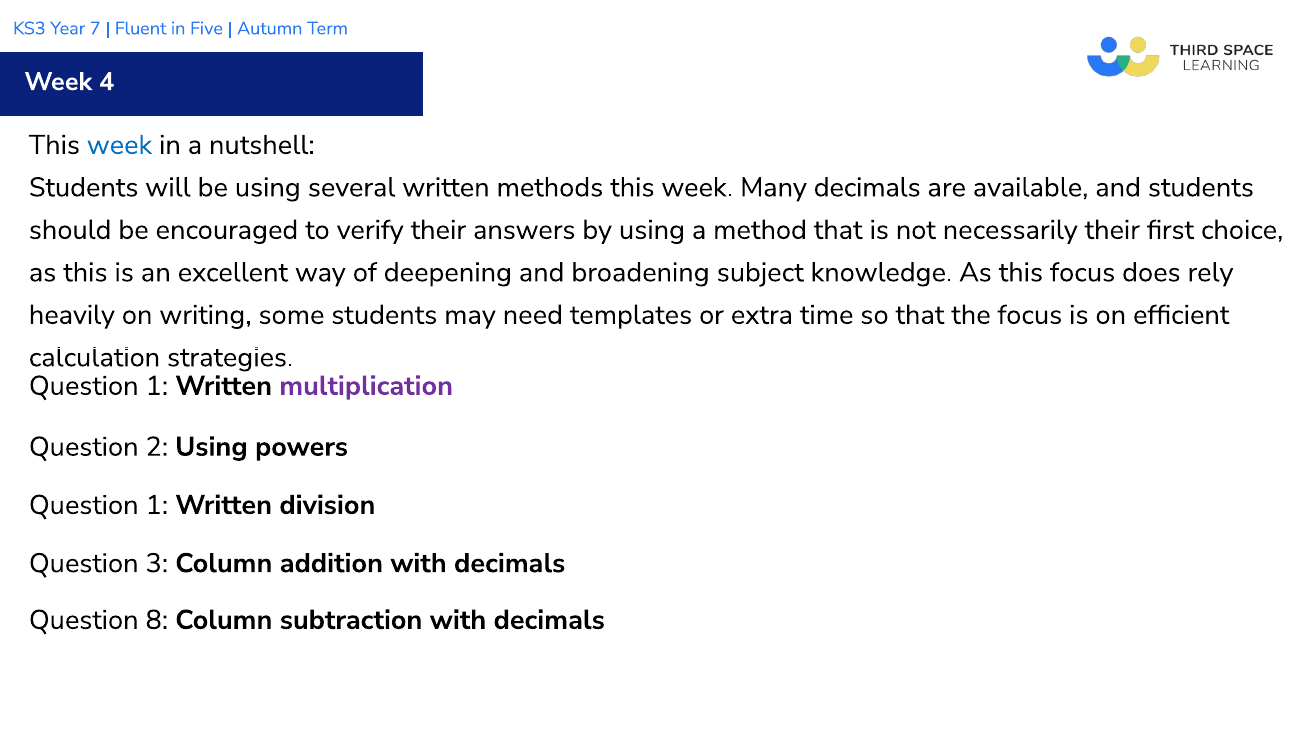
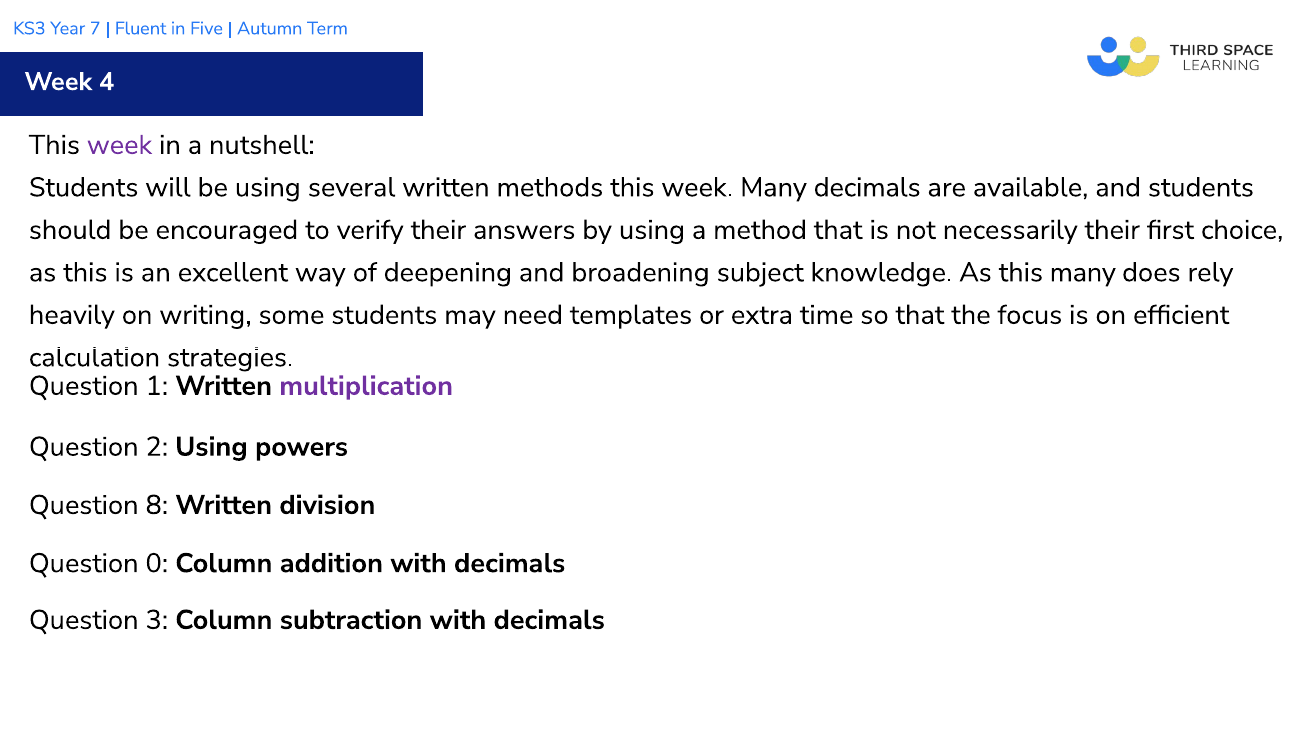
week colour: blue -> purple (119, 145)
this focus: focus -> many (1083, 272)
1: 1 -> 8 (157, 505)
3: 3 -> 0 (157, 563)
8: 8 -> 3 (157, 620)
